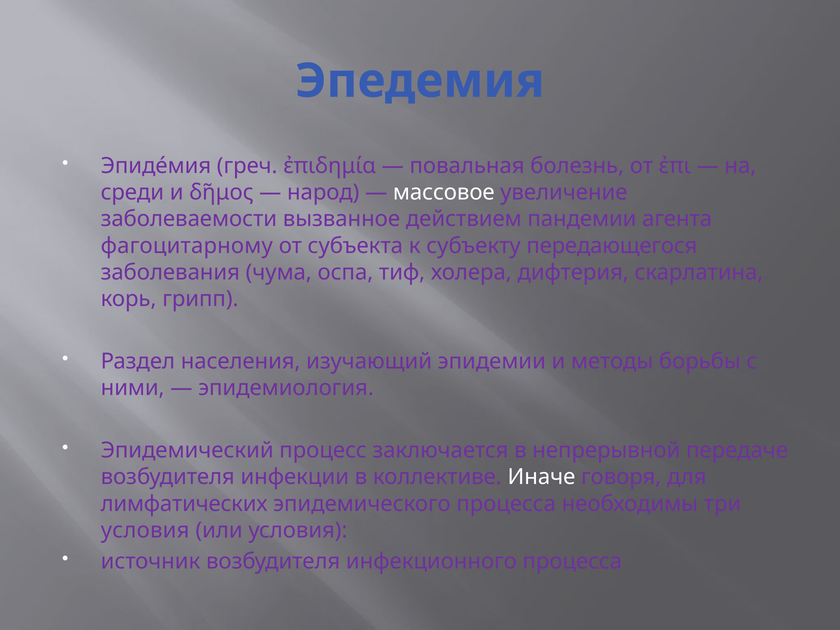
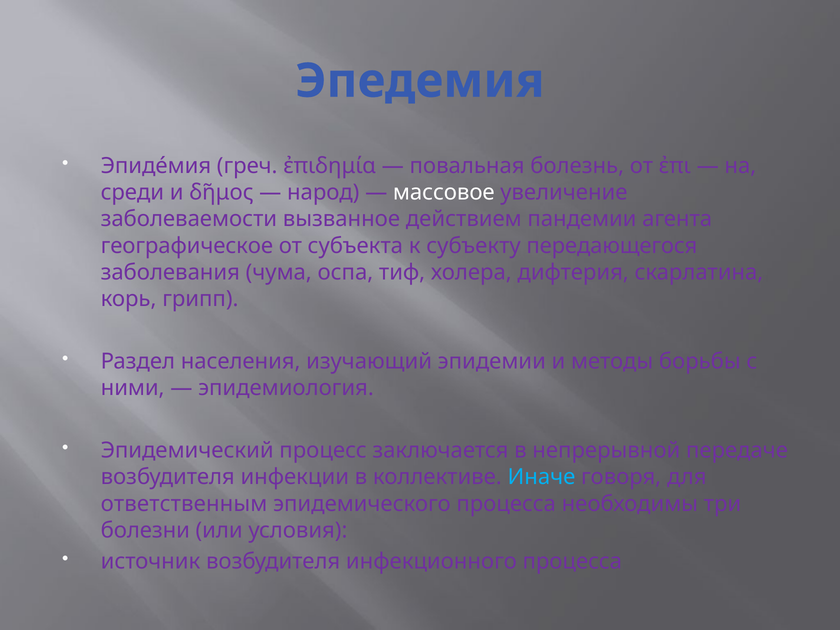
фагоцитарному: фагоцитарному -> географическое (187, 246)
Иначе colour: white -> light blue (541, 477)
лимфатических: лимфатических -> ответственным (184, 504)
условия: условия -> болезни (145, 530)
